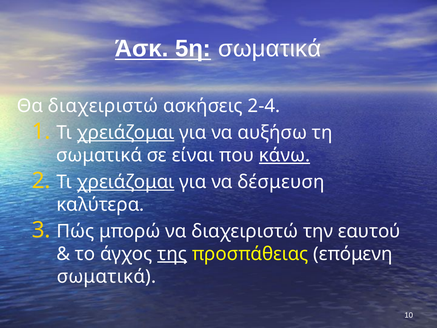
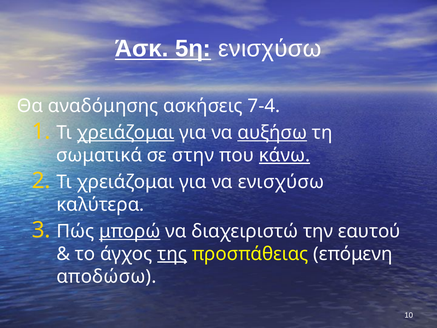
σωματικά: σωματικά -> ενισχύσω (270, 49)
Θα διαχειριστώ: διαχειριστώ -> αναδόμησης (103, 106)
2-4: 2-4 -> 7-4 (264, 106)
αυξήσω underline: none -> present (272, 133)
είναι: είναι -> στην (193, 155)
χρειάζομαι underline: present -> none (126, 182)
να δέσμευση: δέσμευση -> ενισχύσω (281, 182)
μπορώ underline: none -> present (130, 231)
σωματικά: σωματικά -> αποδώσω (106, 276)
